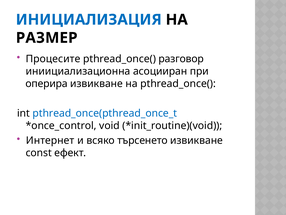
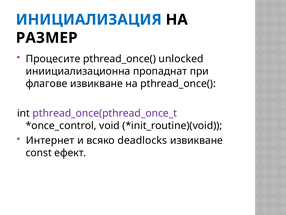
разговор: разговор -> unlocked (181, 59)
асоцииран: асоцииран -> пропаднат (160, 71)
оперира: оперира -> флагове (47, 83)
pthread_once(pthread_once_t colour: blue -> purple (105, 113)
търсенето: търсенето -> deadlocks (142, 140)
